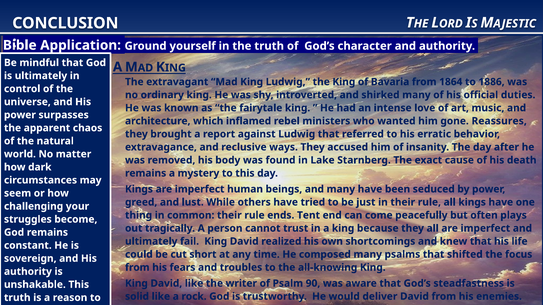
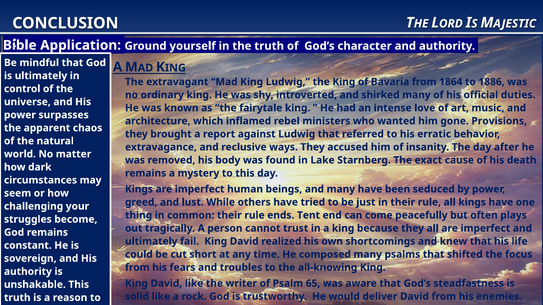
Reassures: Reassures -> Provisions (499, 121)
90: 90 -> 65 (313, 284)
